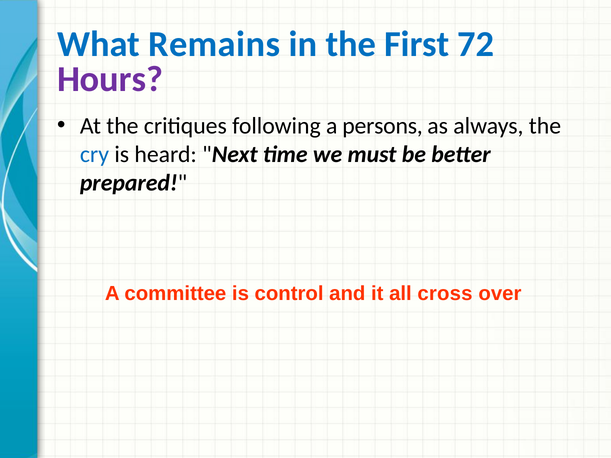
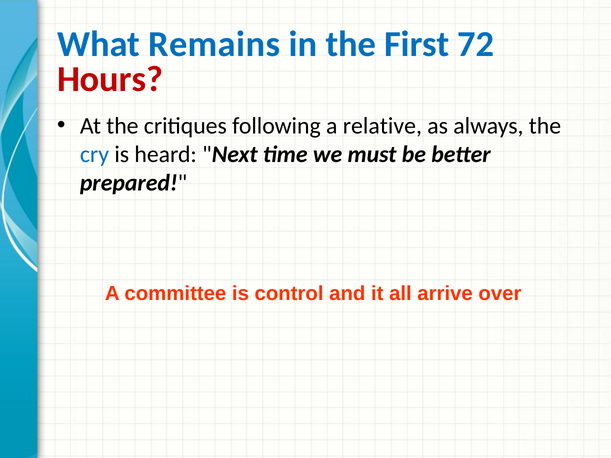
Hours colour: purple -> red (110, 79)
persons: persons -> relative (382, 126)
cross: cross -> arrive (445, 294)
